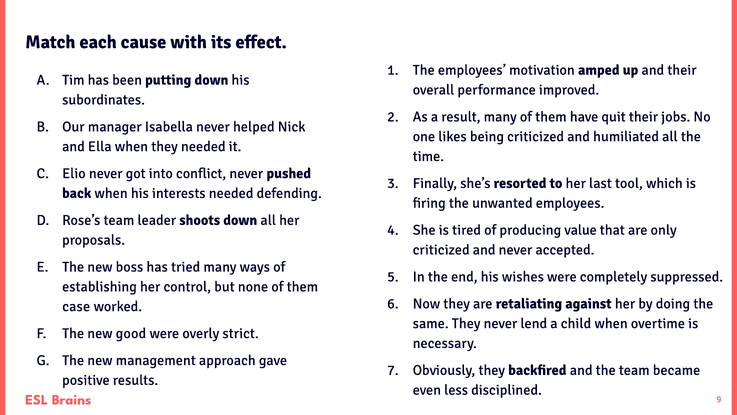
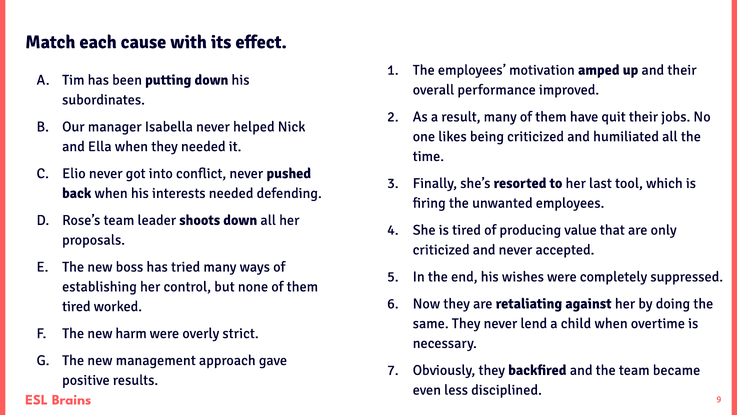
case: case -> tired (76, 306)
good: good -> harm (131, 333)
